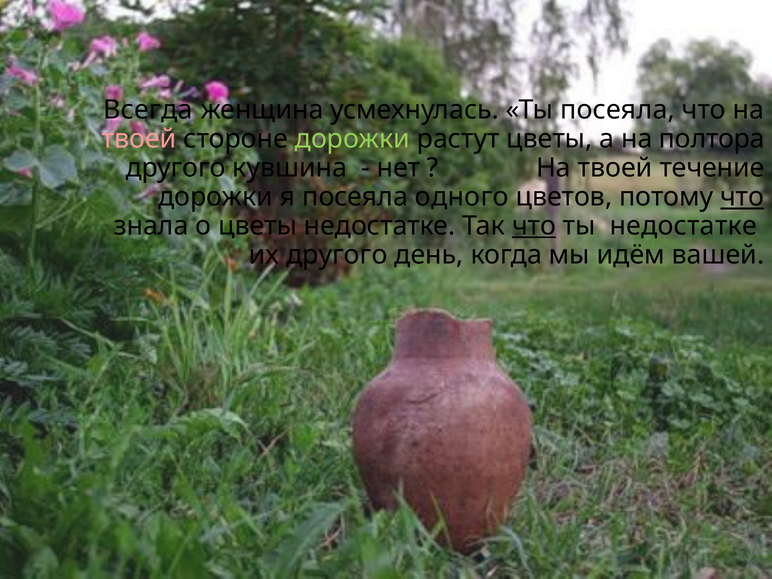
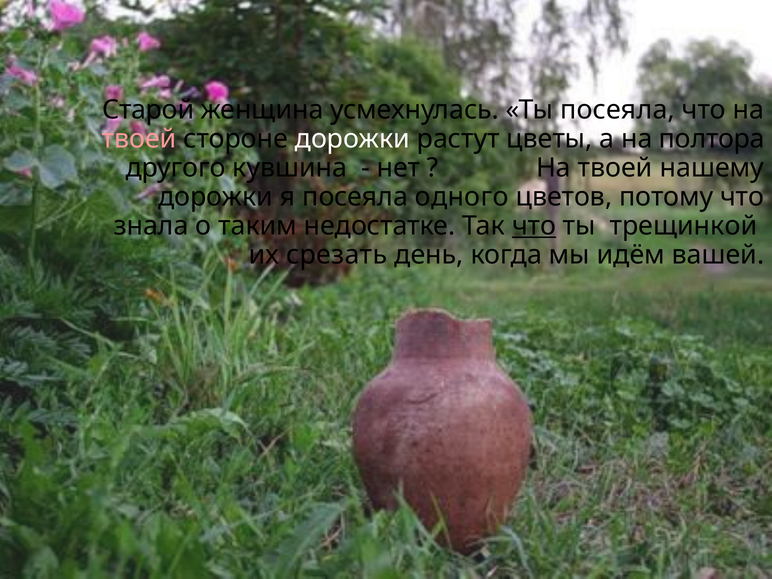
Всегда: Всегда -> Старой (148, 110)
дорожки colour: light green -> white (352, 139)
течение: течение -> нашему (712, 168)
что underline: present -> none (742, 197)
о цветы: цветы -> таким (258, 226)
ты недостатке: недостатке -> трещинкой (683, 226)
их другого: другого -> срезать (337, 255)
